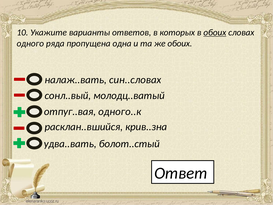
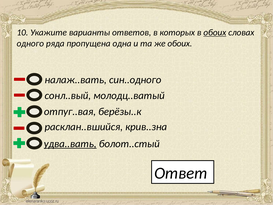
син..словах: син..словах -> син..одного (135, 80)
одного..к: одного..к -> берёзы..к (120, 111)
удва..вать underline: none -> present (70, 144)
